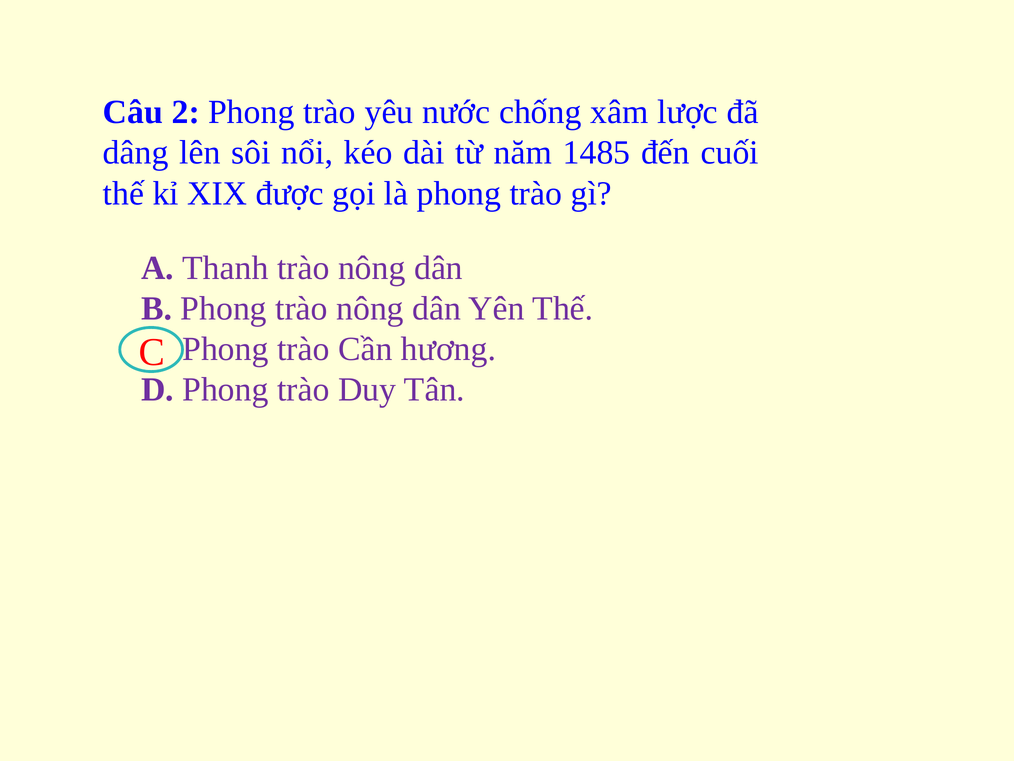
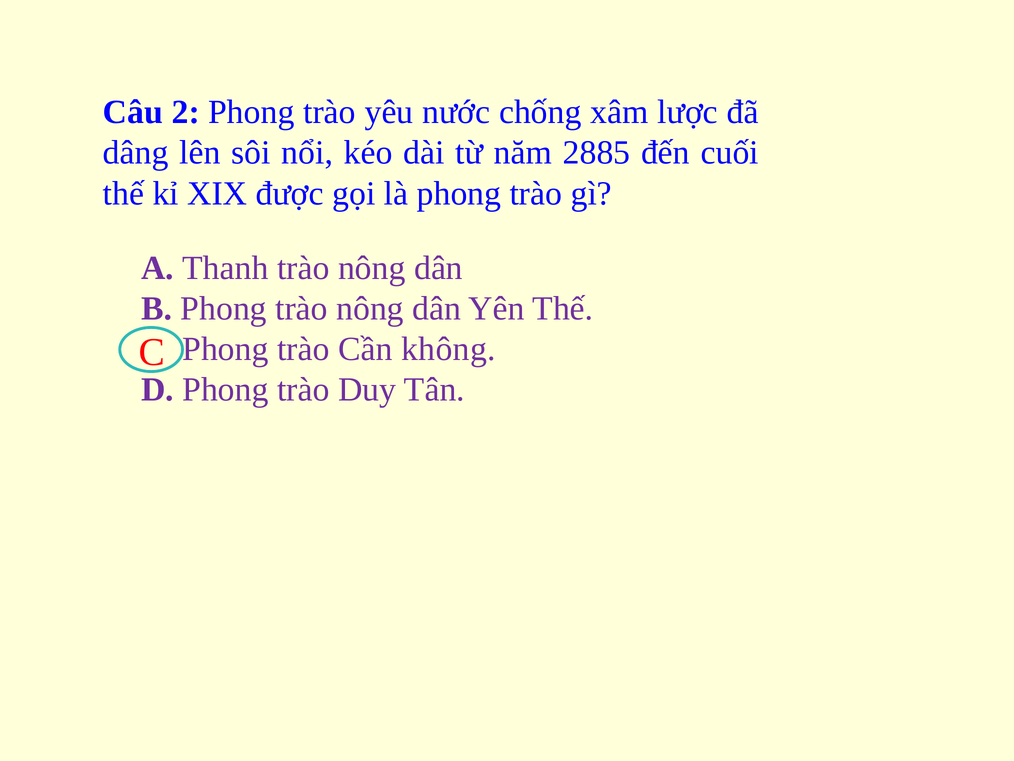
1485: 1485 -> 2885 (597, 153)
hương: hương -> không (448, 349)
